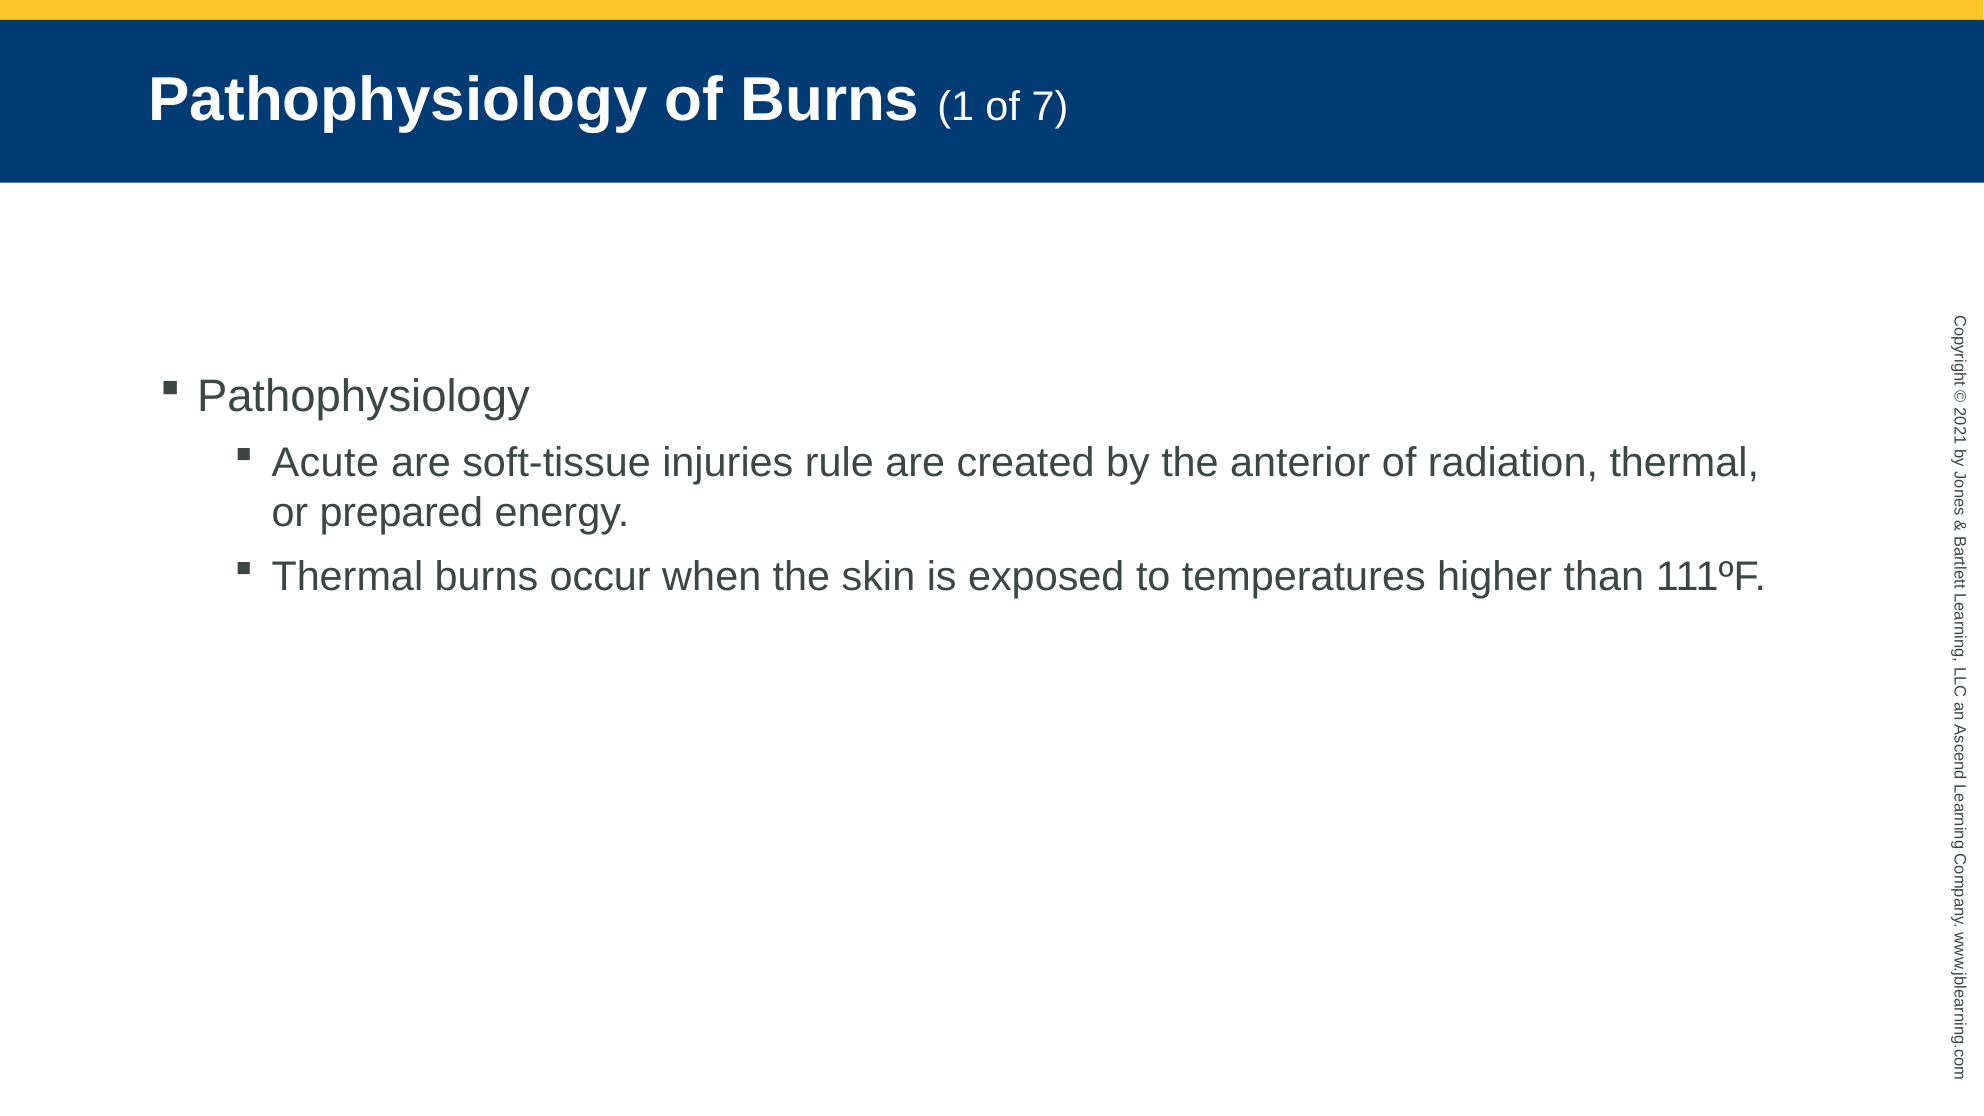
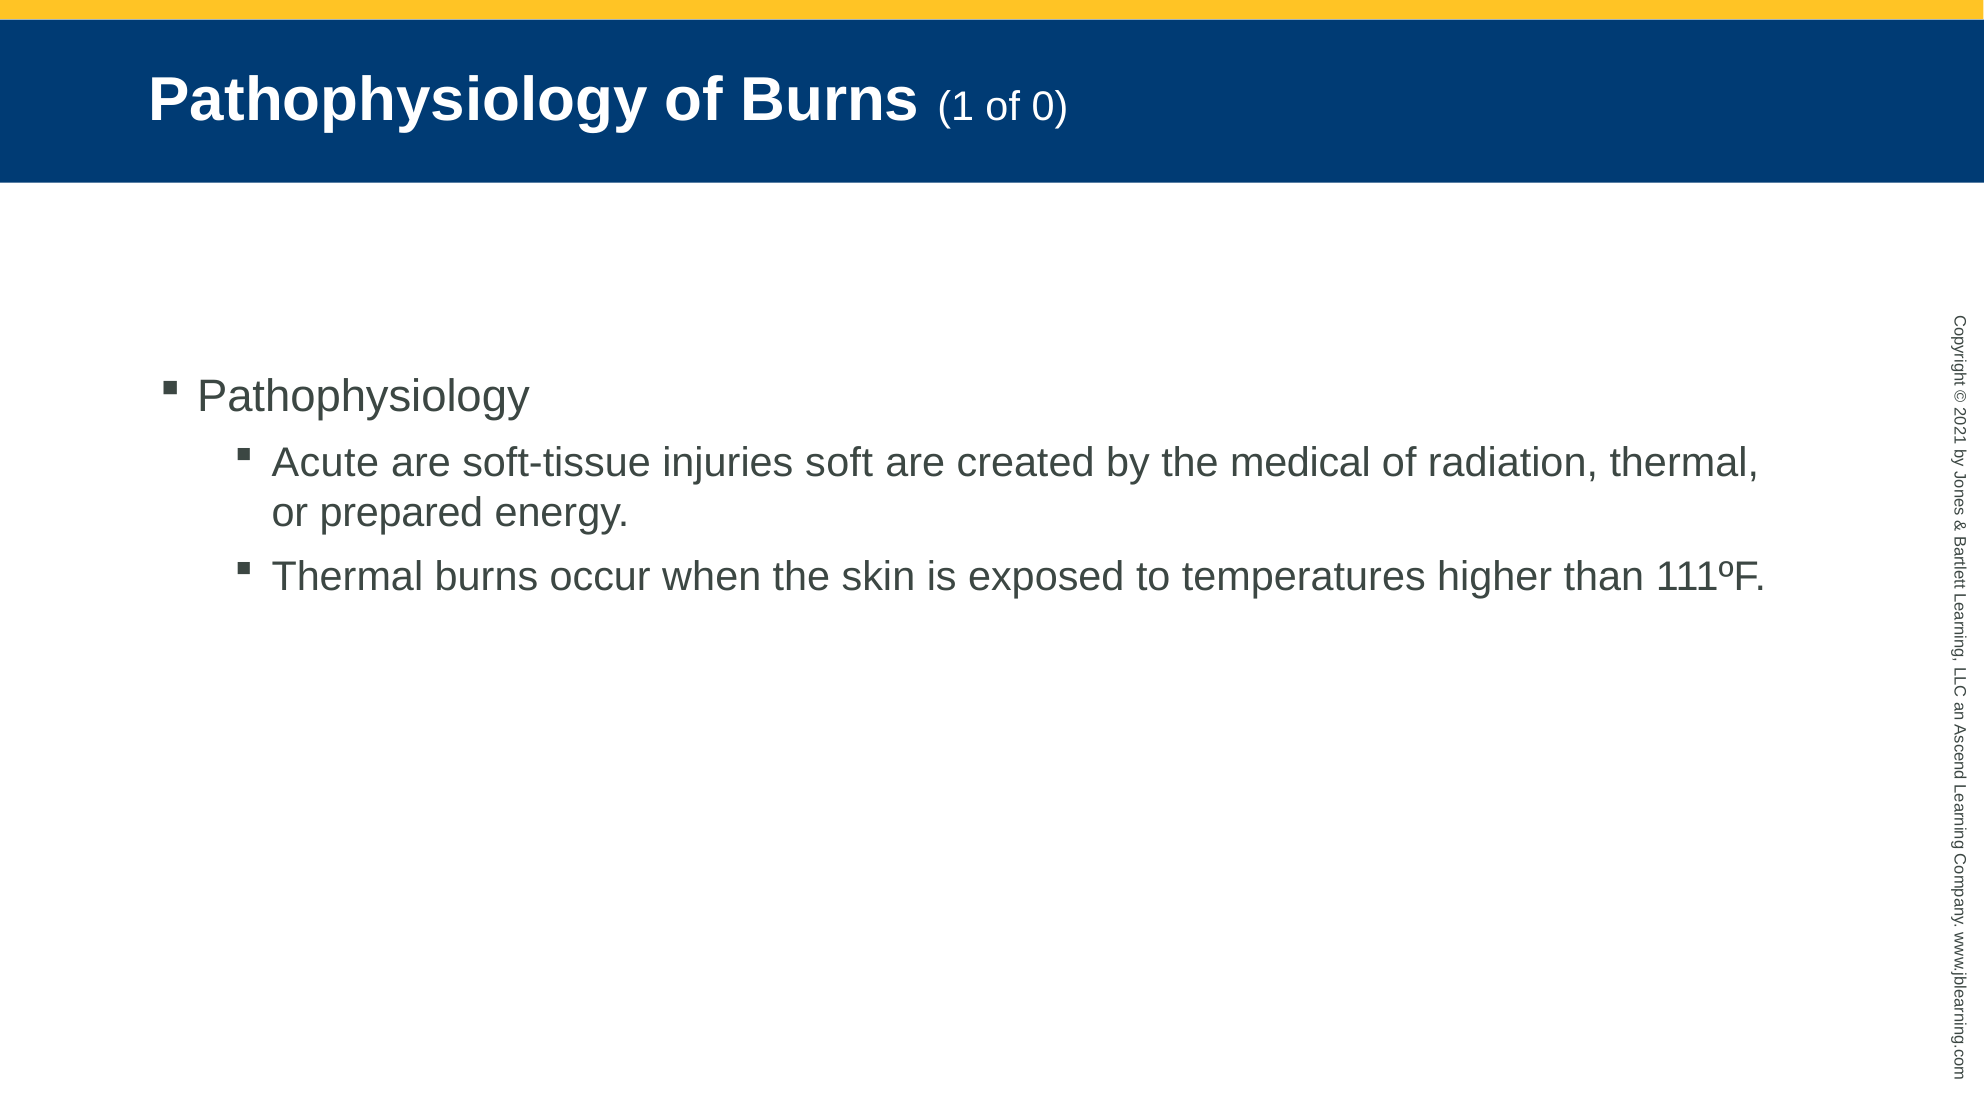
of 7: 7 -> 0 (1050, 107)
rule: rule -> soft (839, 463)
anterior: anterior -> medical (1300, 463)
